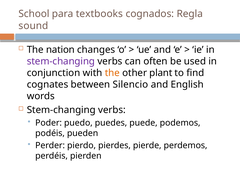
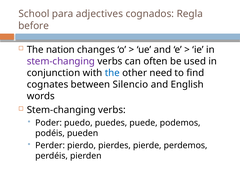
textbooks: textbooks -> adjectives (99, 14)
sound: sound -> before (34, 26)
the colour: orange -> blue (112, 73)
plant: plant -> need (161, 73)
